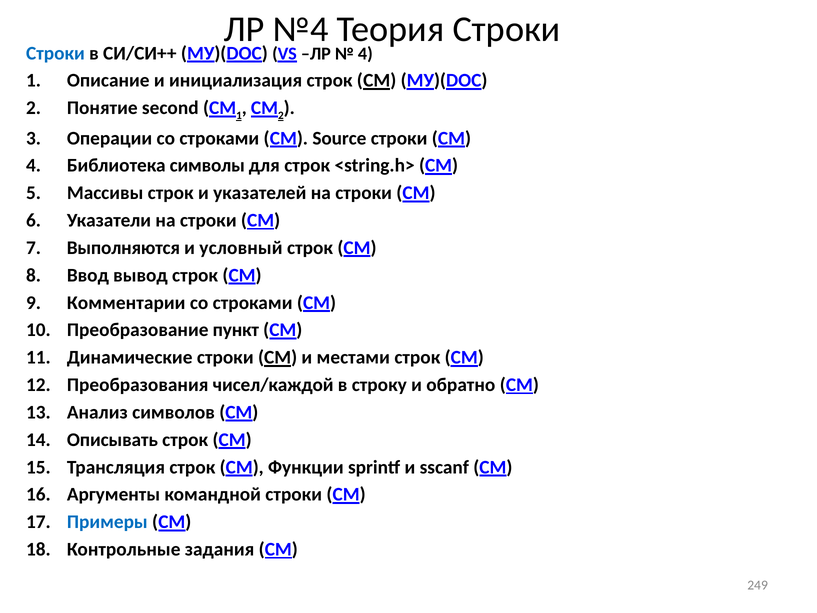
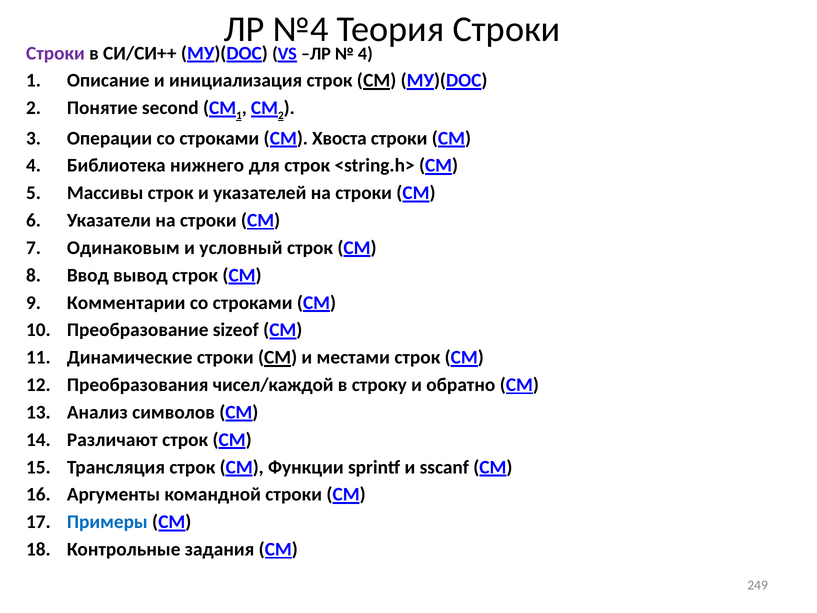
Строки colour: blue -> purple (55, 53)
Source: Source -> Хвоста (339, 138)
символы: символы -> нижнего (207, 166)
Выполняются: Выполняются -> Одинаковым (123, 248)
пункт: пункт -> sizeof (236, 330)
Описывать: Описывать -> Различают (112, 440)
